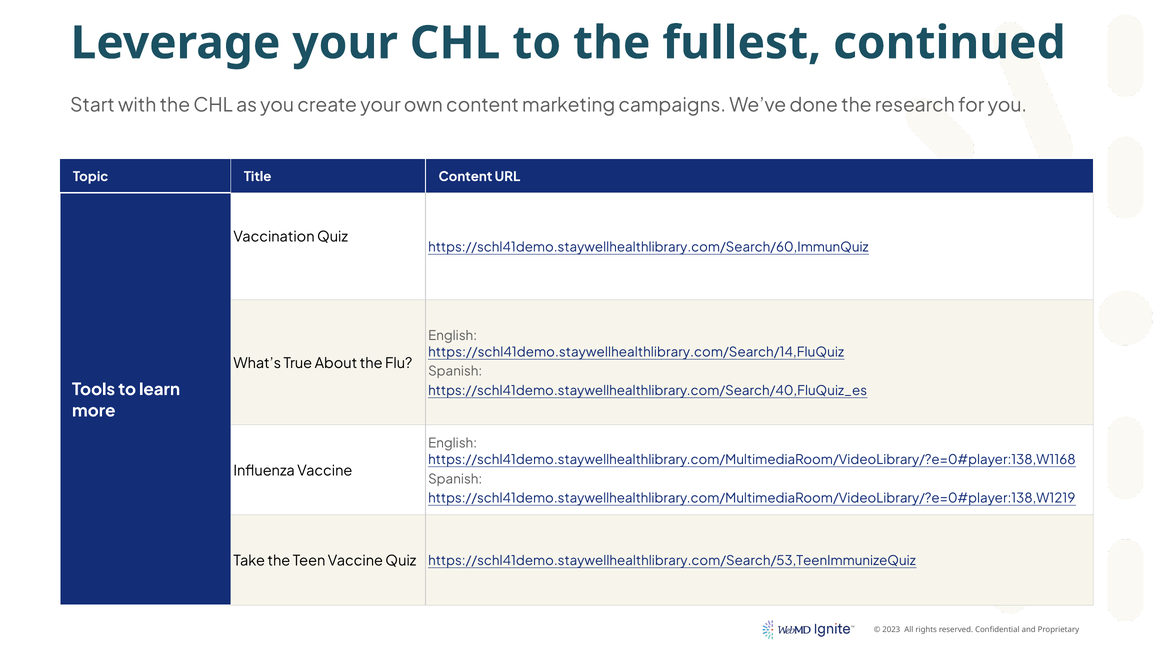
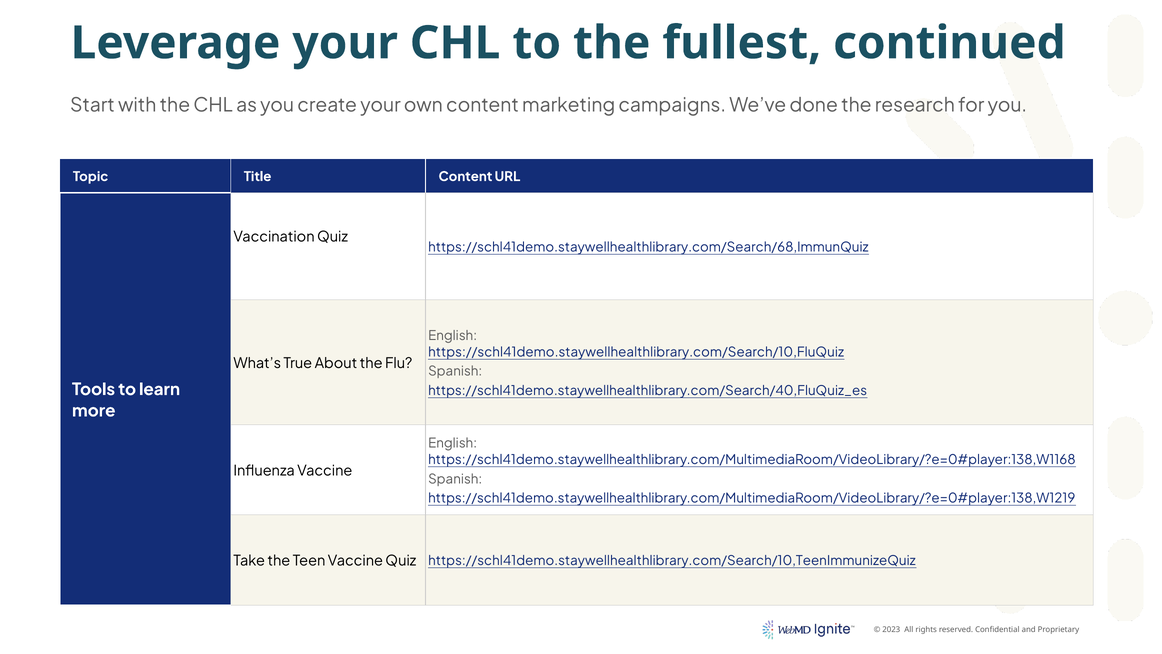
https://schl41demo.staywellhealthlibrary.com/Search/60,ImmunQuiz: https://schl41demo.staywellhealthlibrary.com/Search/60,ImmunQuiz -> https://schl41demo.staywellhealthlibrary.com/Search/68,ImmunQuiz (648, 247)
https://schl41demo.staywellhealthlibrary.com/Search/14,FluQuiz: https://schl41demo.staywellhealthlibrary.com/Search/14,FluQuiz -> https://schl41demo.staywellhealthlibrary.com/Search/10,FluQuiz (636, 352)
https://schl41demo.staywellhealthlibrary.com/Search/53,TeenImmunizeQuiz: https://schl41demo.staywellhealthlibrary.com/Search/53,TeenImmunizeQuiz -> https://schl41demo.staywellhealthlibrary.com/Search/10,TeenImmunizeQuiz (672, 561)
